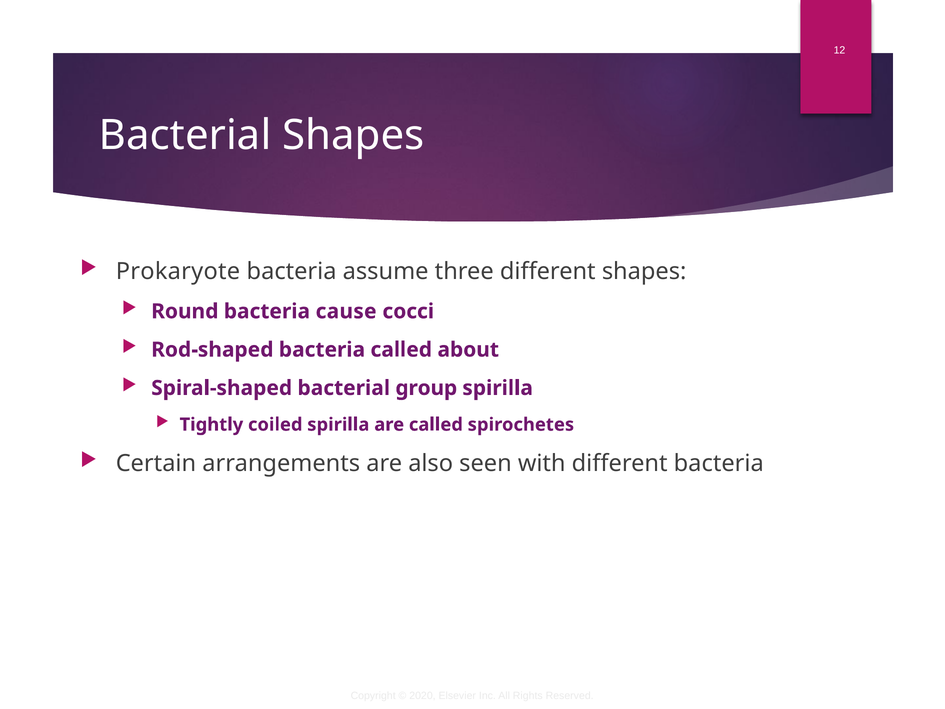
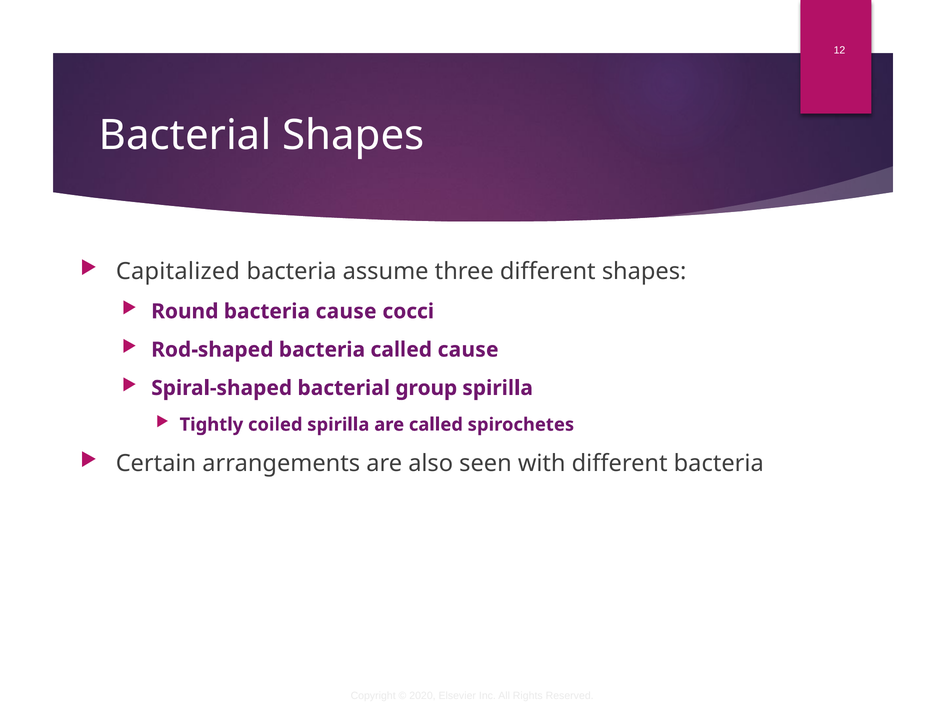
Prokaryote: Prokaryote -> Capitalized (178, 272)
called about: about -> cause (468, 350)
